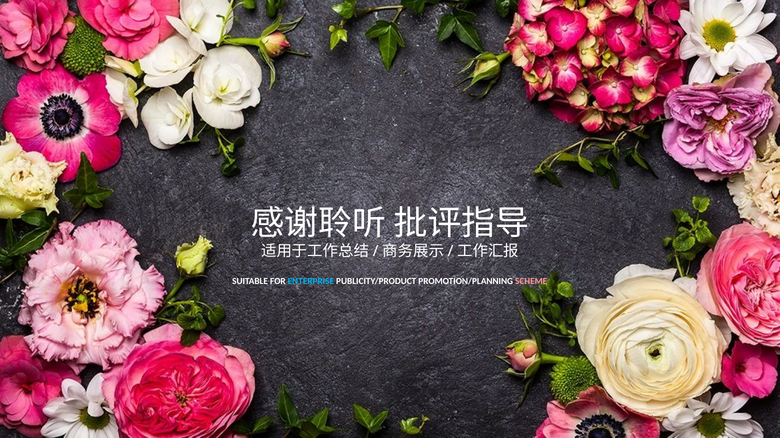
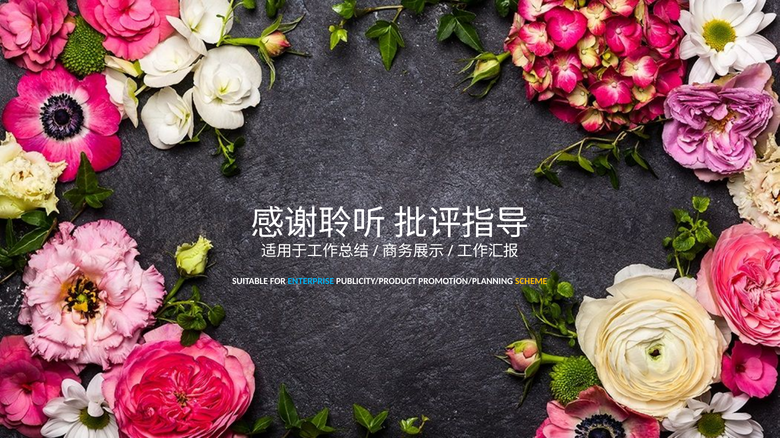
SCHEME colour: pink -> yellow (531, 282)
